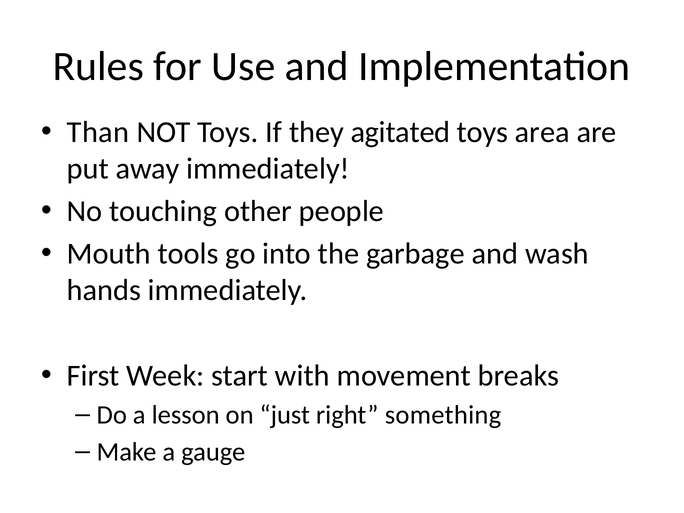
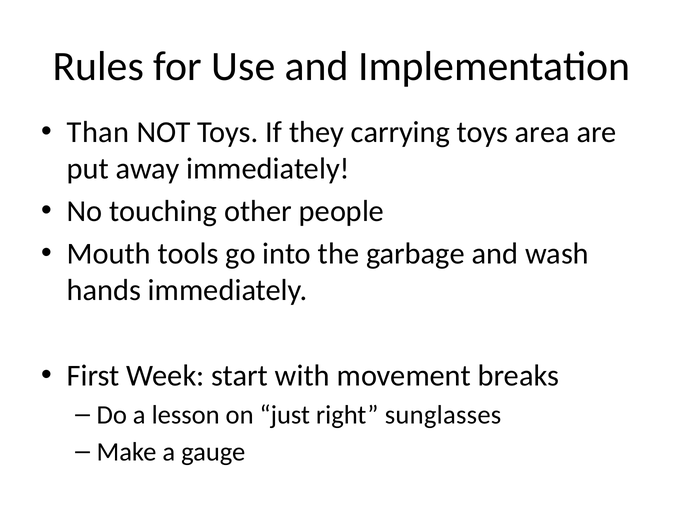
agitated: agitated -> carrying (400, 132)
something: something -> sunglasses (443, 415)
